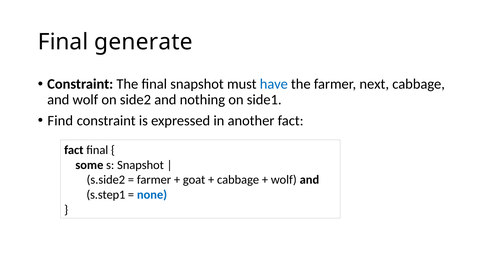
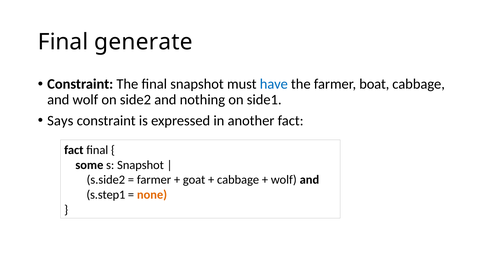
next: next -> boat (374, 84)
Find: Find -> Says (60, 121)
none colour: blue -> orange (152, 194)
